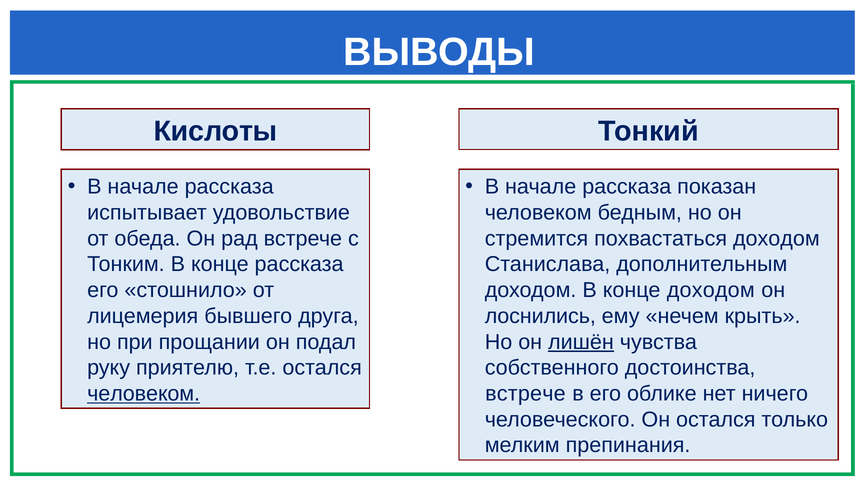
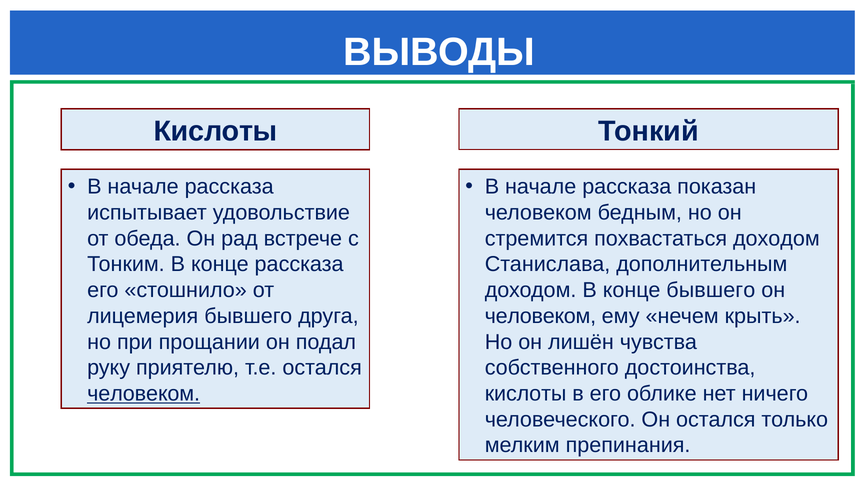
конце доходом: доходом -> бывшего (711, 290)
лоснились: лоснились -> человеком (540, 316)
лишён underline: present -> none (581, 342)
встрече: встрече -> кислоты (526, 394)
